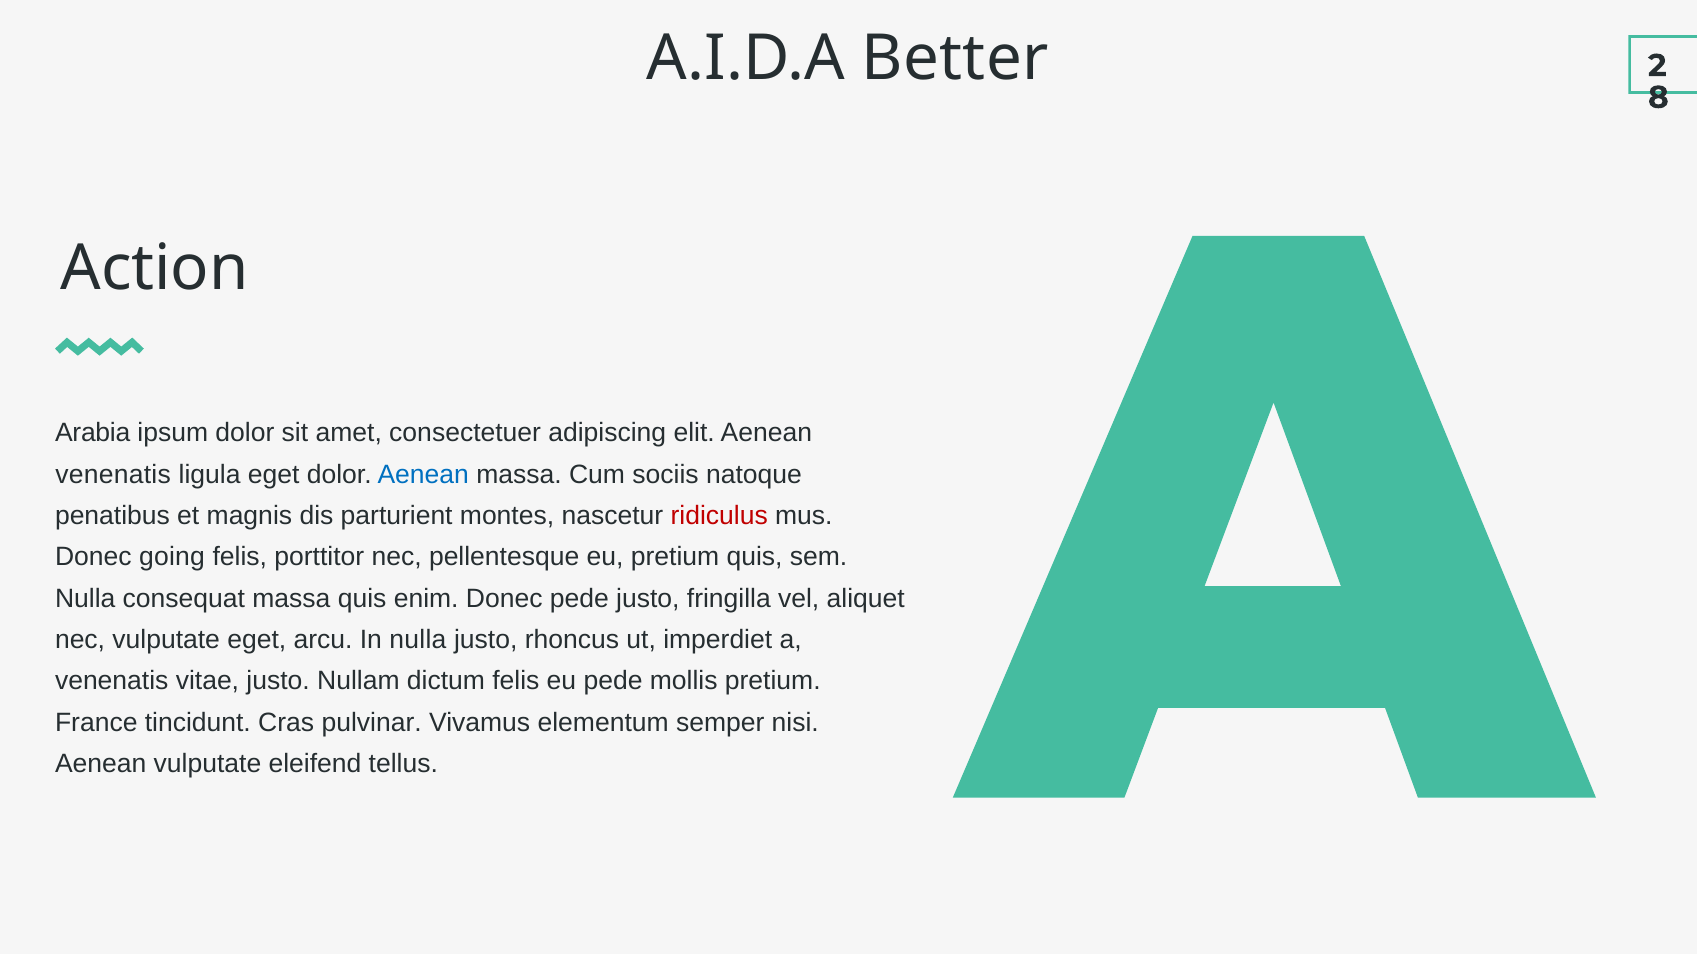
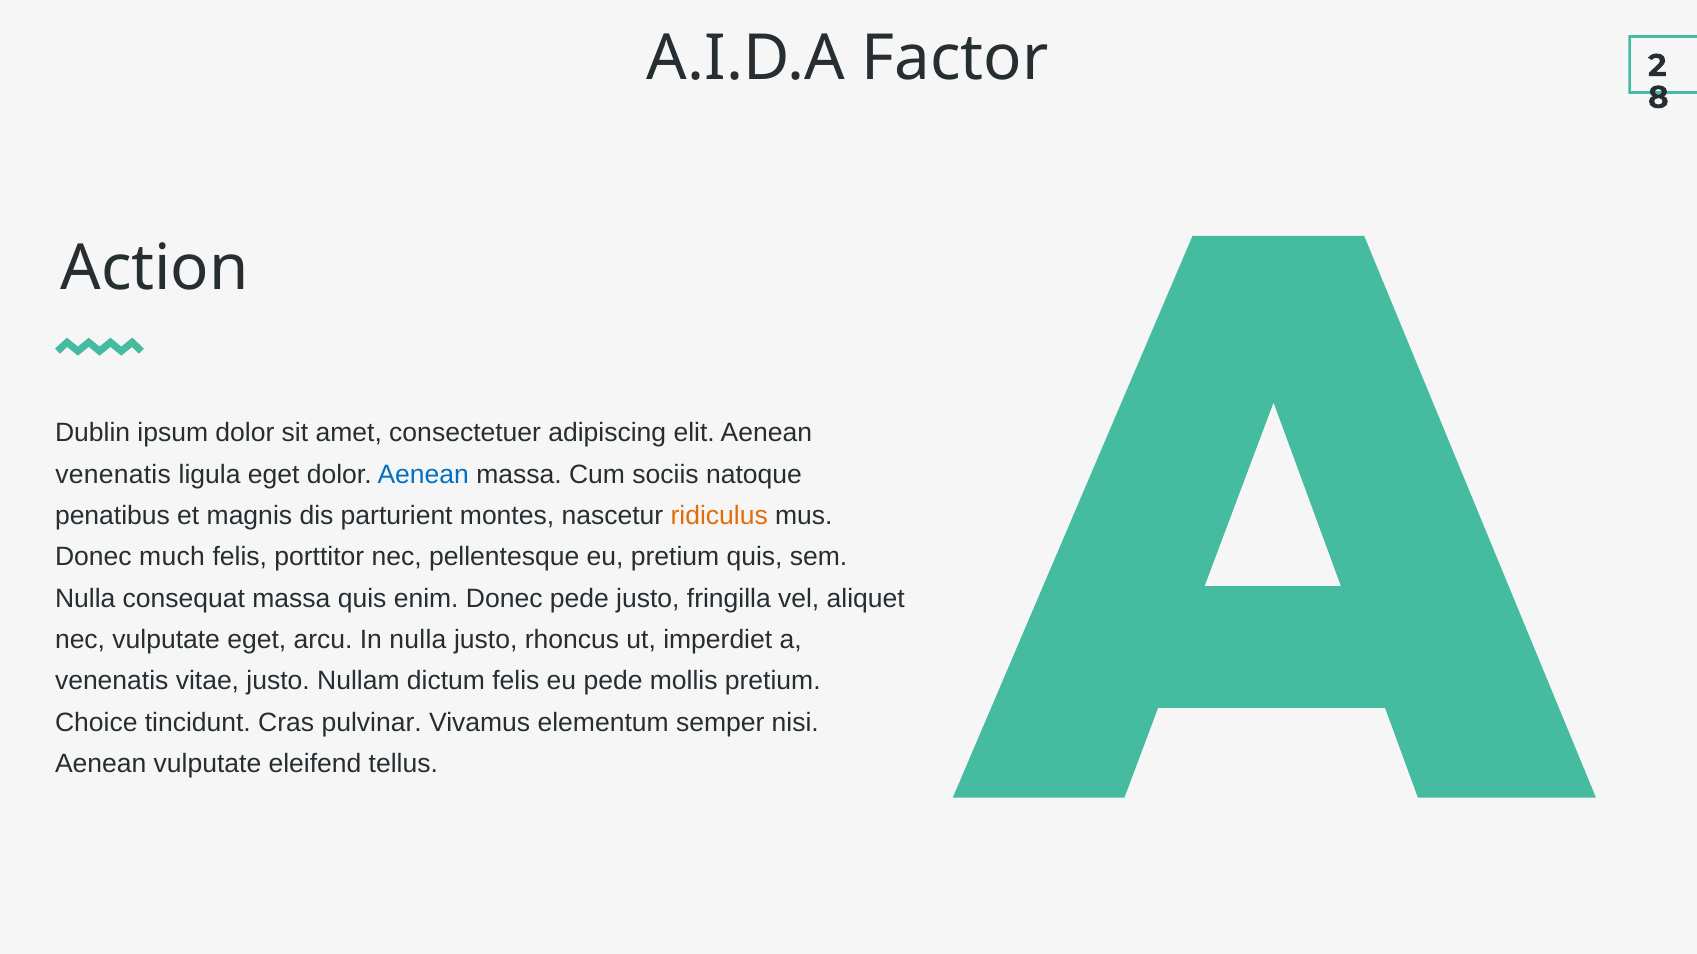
Better: Better -> Factor (955, 59)
Arabia: Arabia -> Dublin (93, 433)
ridiculus colour: red -> orange (719, 516)
going: going -> much (172, 558)
France: France -> Choice (96, 723)
